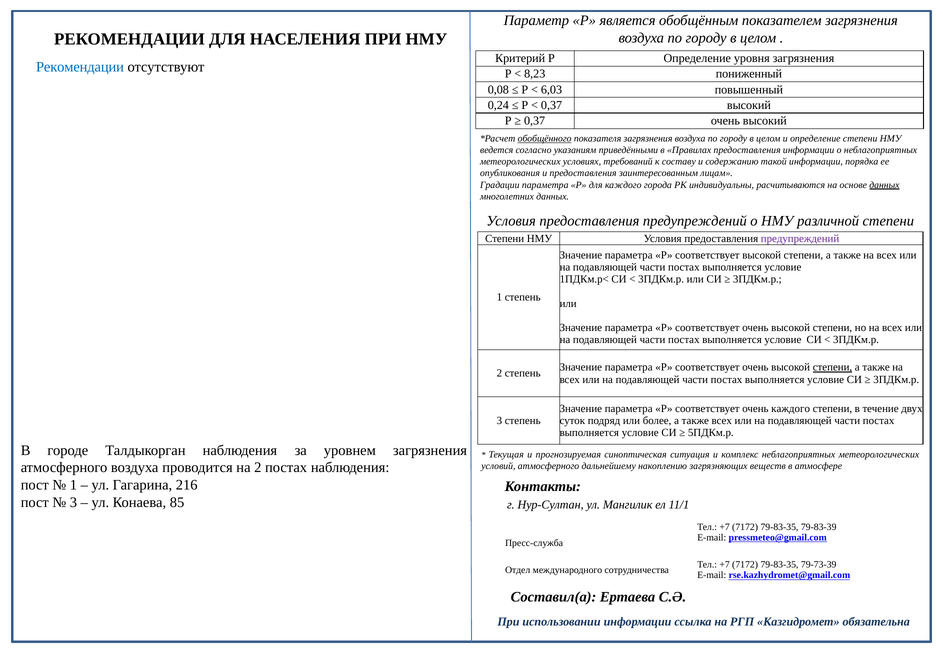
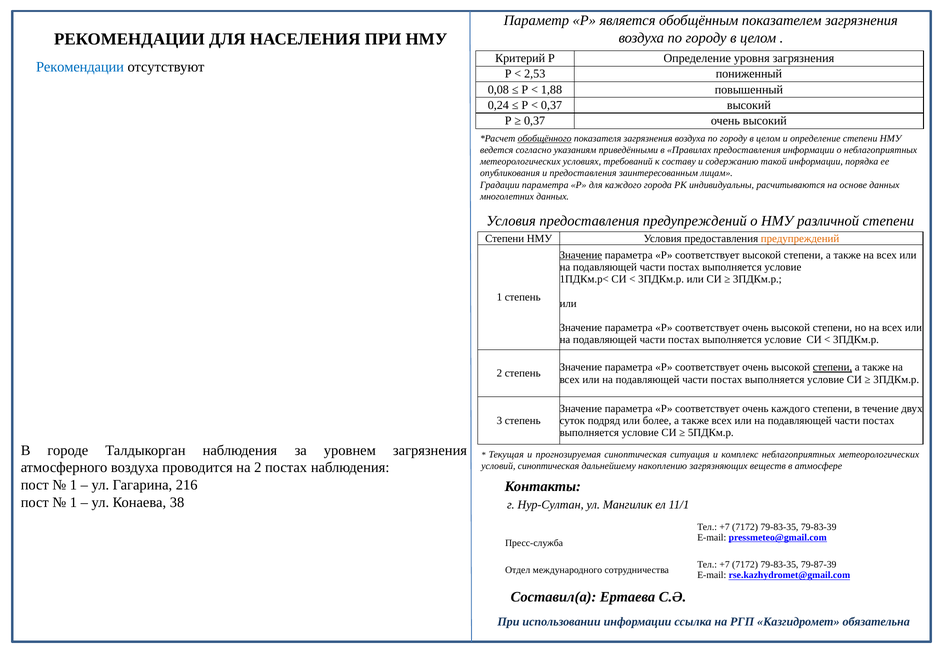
8,23: 8,23 -> 2,53 (535, 74)
6,03: 6,03 -> 1,88 (551, 89)
данных underline: present -> none (884, 185)
предупреждений colour: purple -> orange (800, 238)
Значение underline: none -> present (581, 255)
условий атмосферного: атмосферного -> синоптическая (549, 466)
3: 3 -> 1 (73, 502)
85: 85 -> 38 (177, 502)
79-73-39: 79-73-39 -> 79-87-39 (819, 564)
